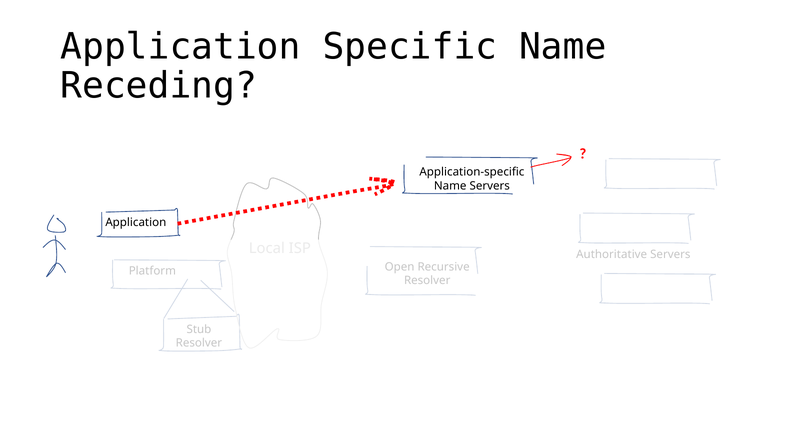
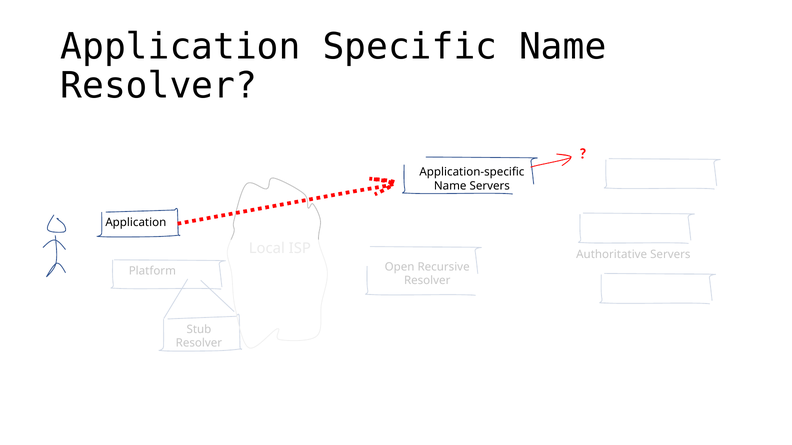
Receding: Receding -> Resolver (159, 86)
